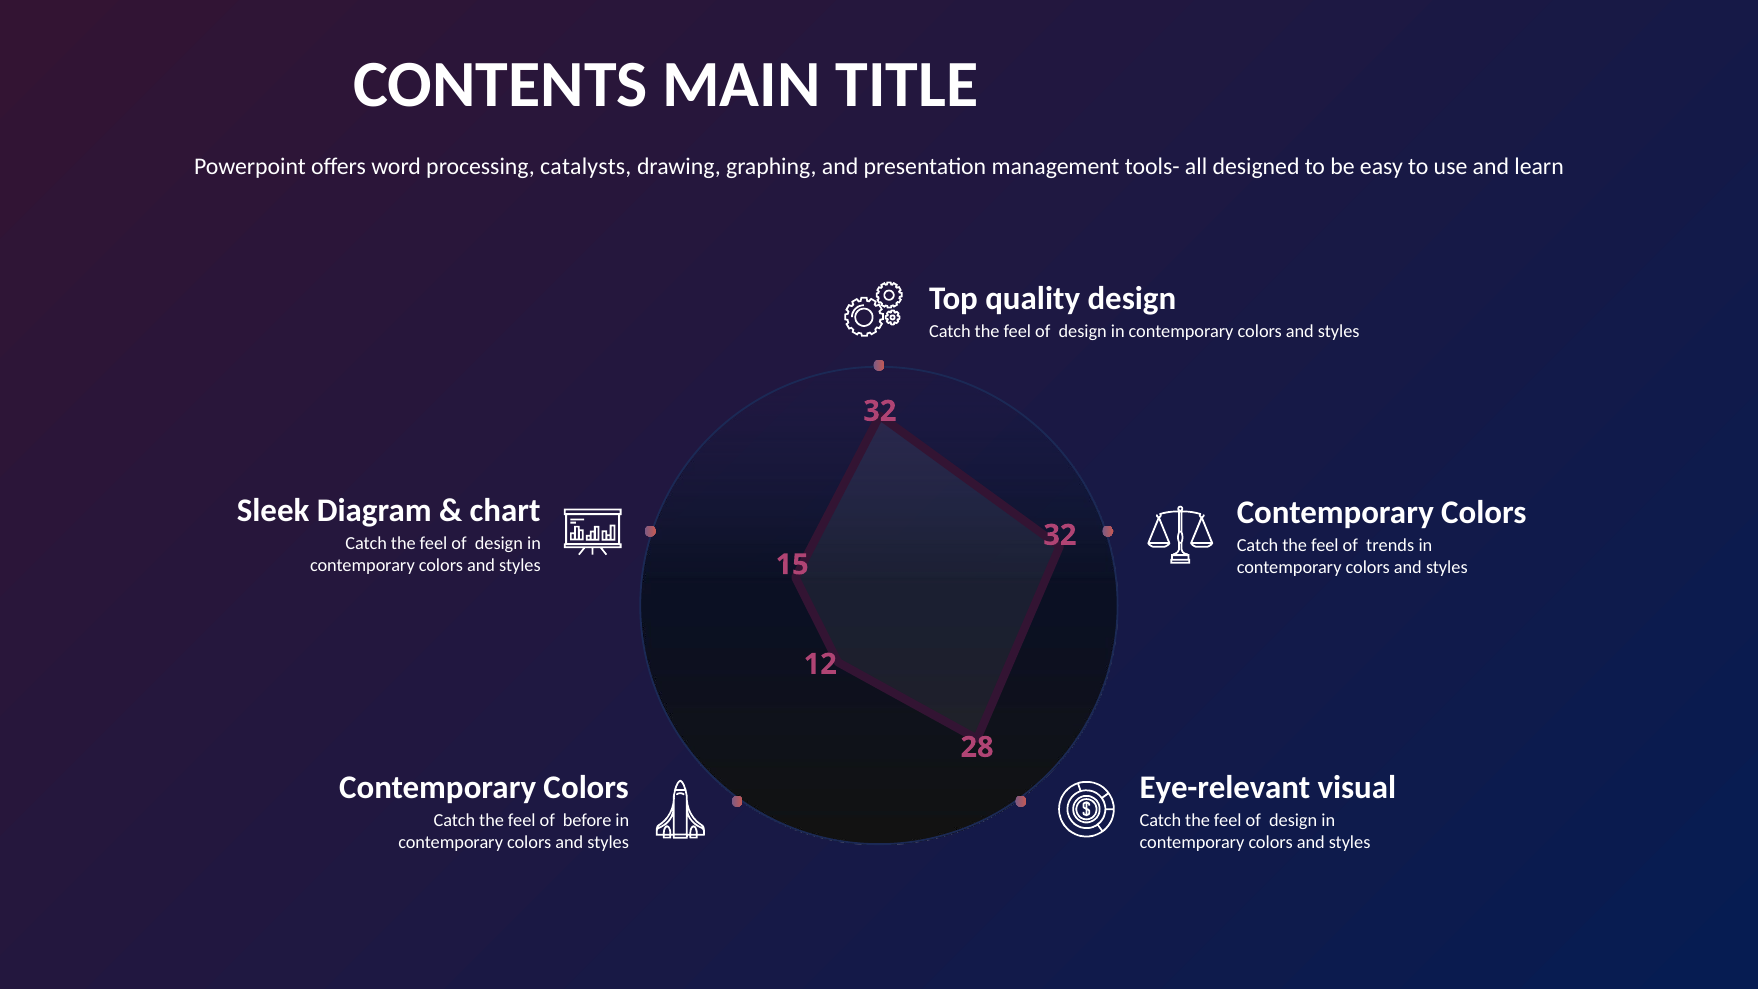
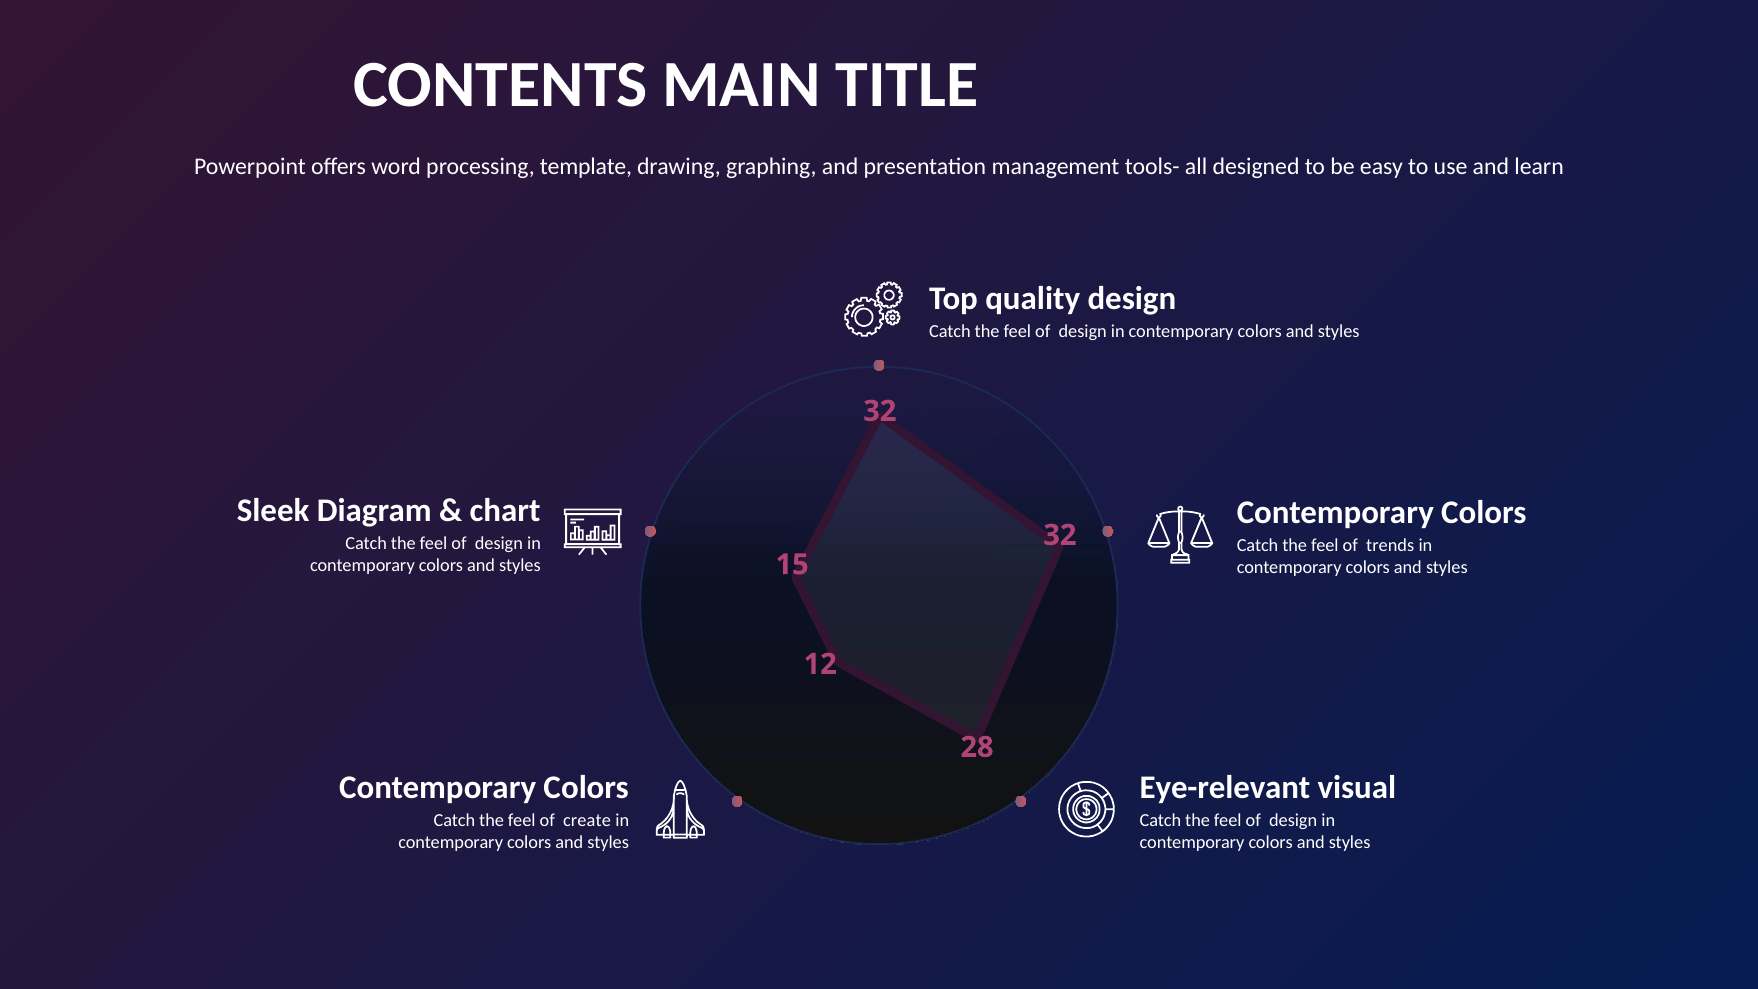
catalysts: catalysts -> template (586, 167)
before: before -> create (587, 820)
